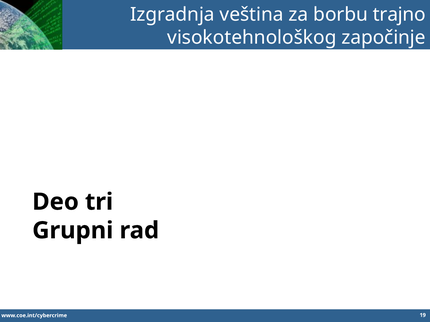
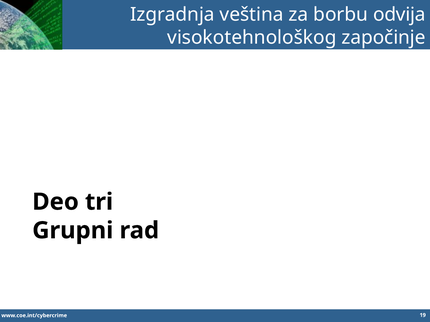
trajno: trajno -> odvija (399, 15)
